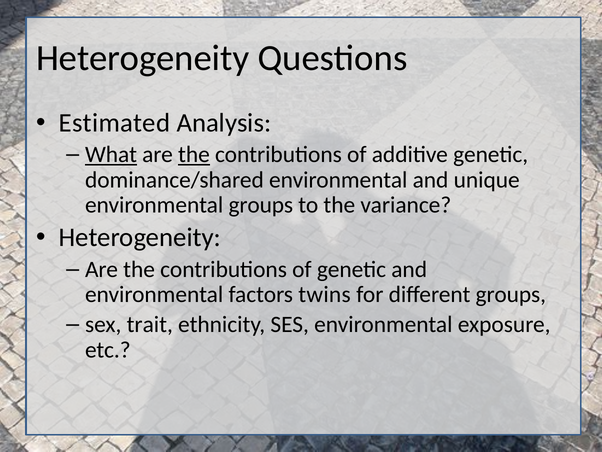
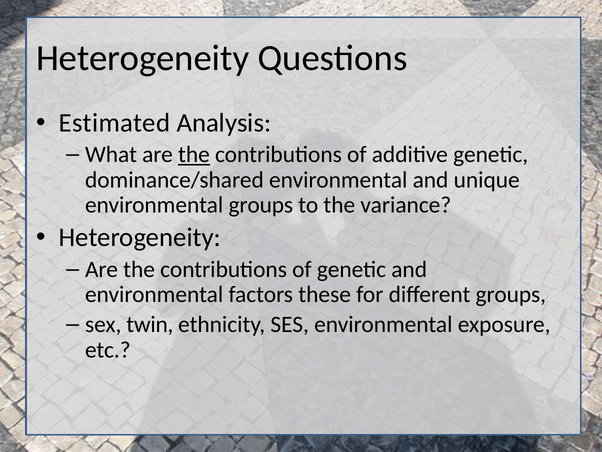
What underline: present -> none (111, 154)
twins: twins -> these (325, 294)
trait: trait -> twin (150, 324)
